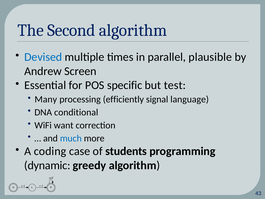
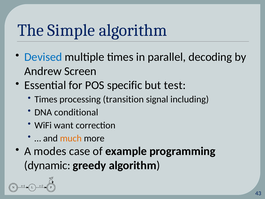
Second: Second -> Simple (71, 30)
plausible: plausible -> decoding (210, 57)
Many: Many -> Times (46, 99)
efficiently: efficiently -> transition (123, 99)
language: language -> including (190, 99)
much colour: blue -> orange (71, 138)
coding: coding -> modes (50, 151)
students: students -> example (126, 151)
